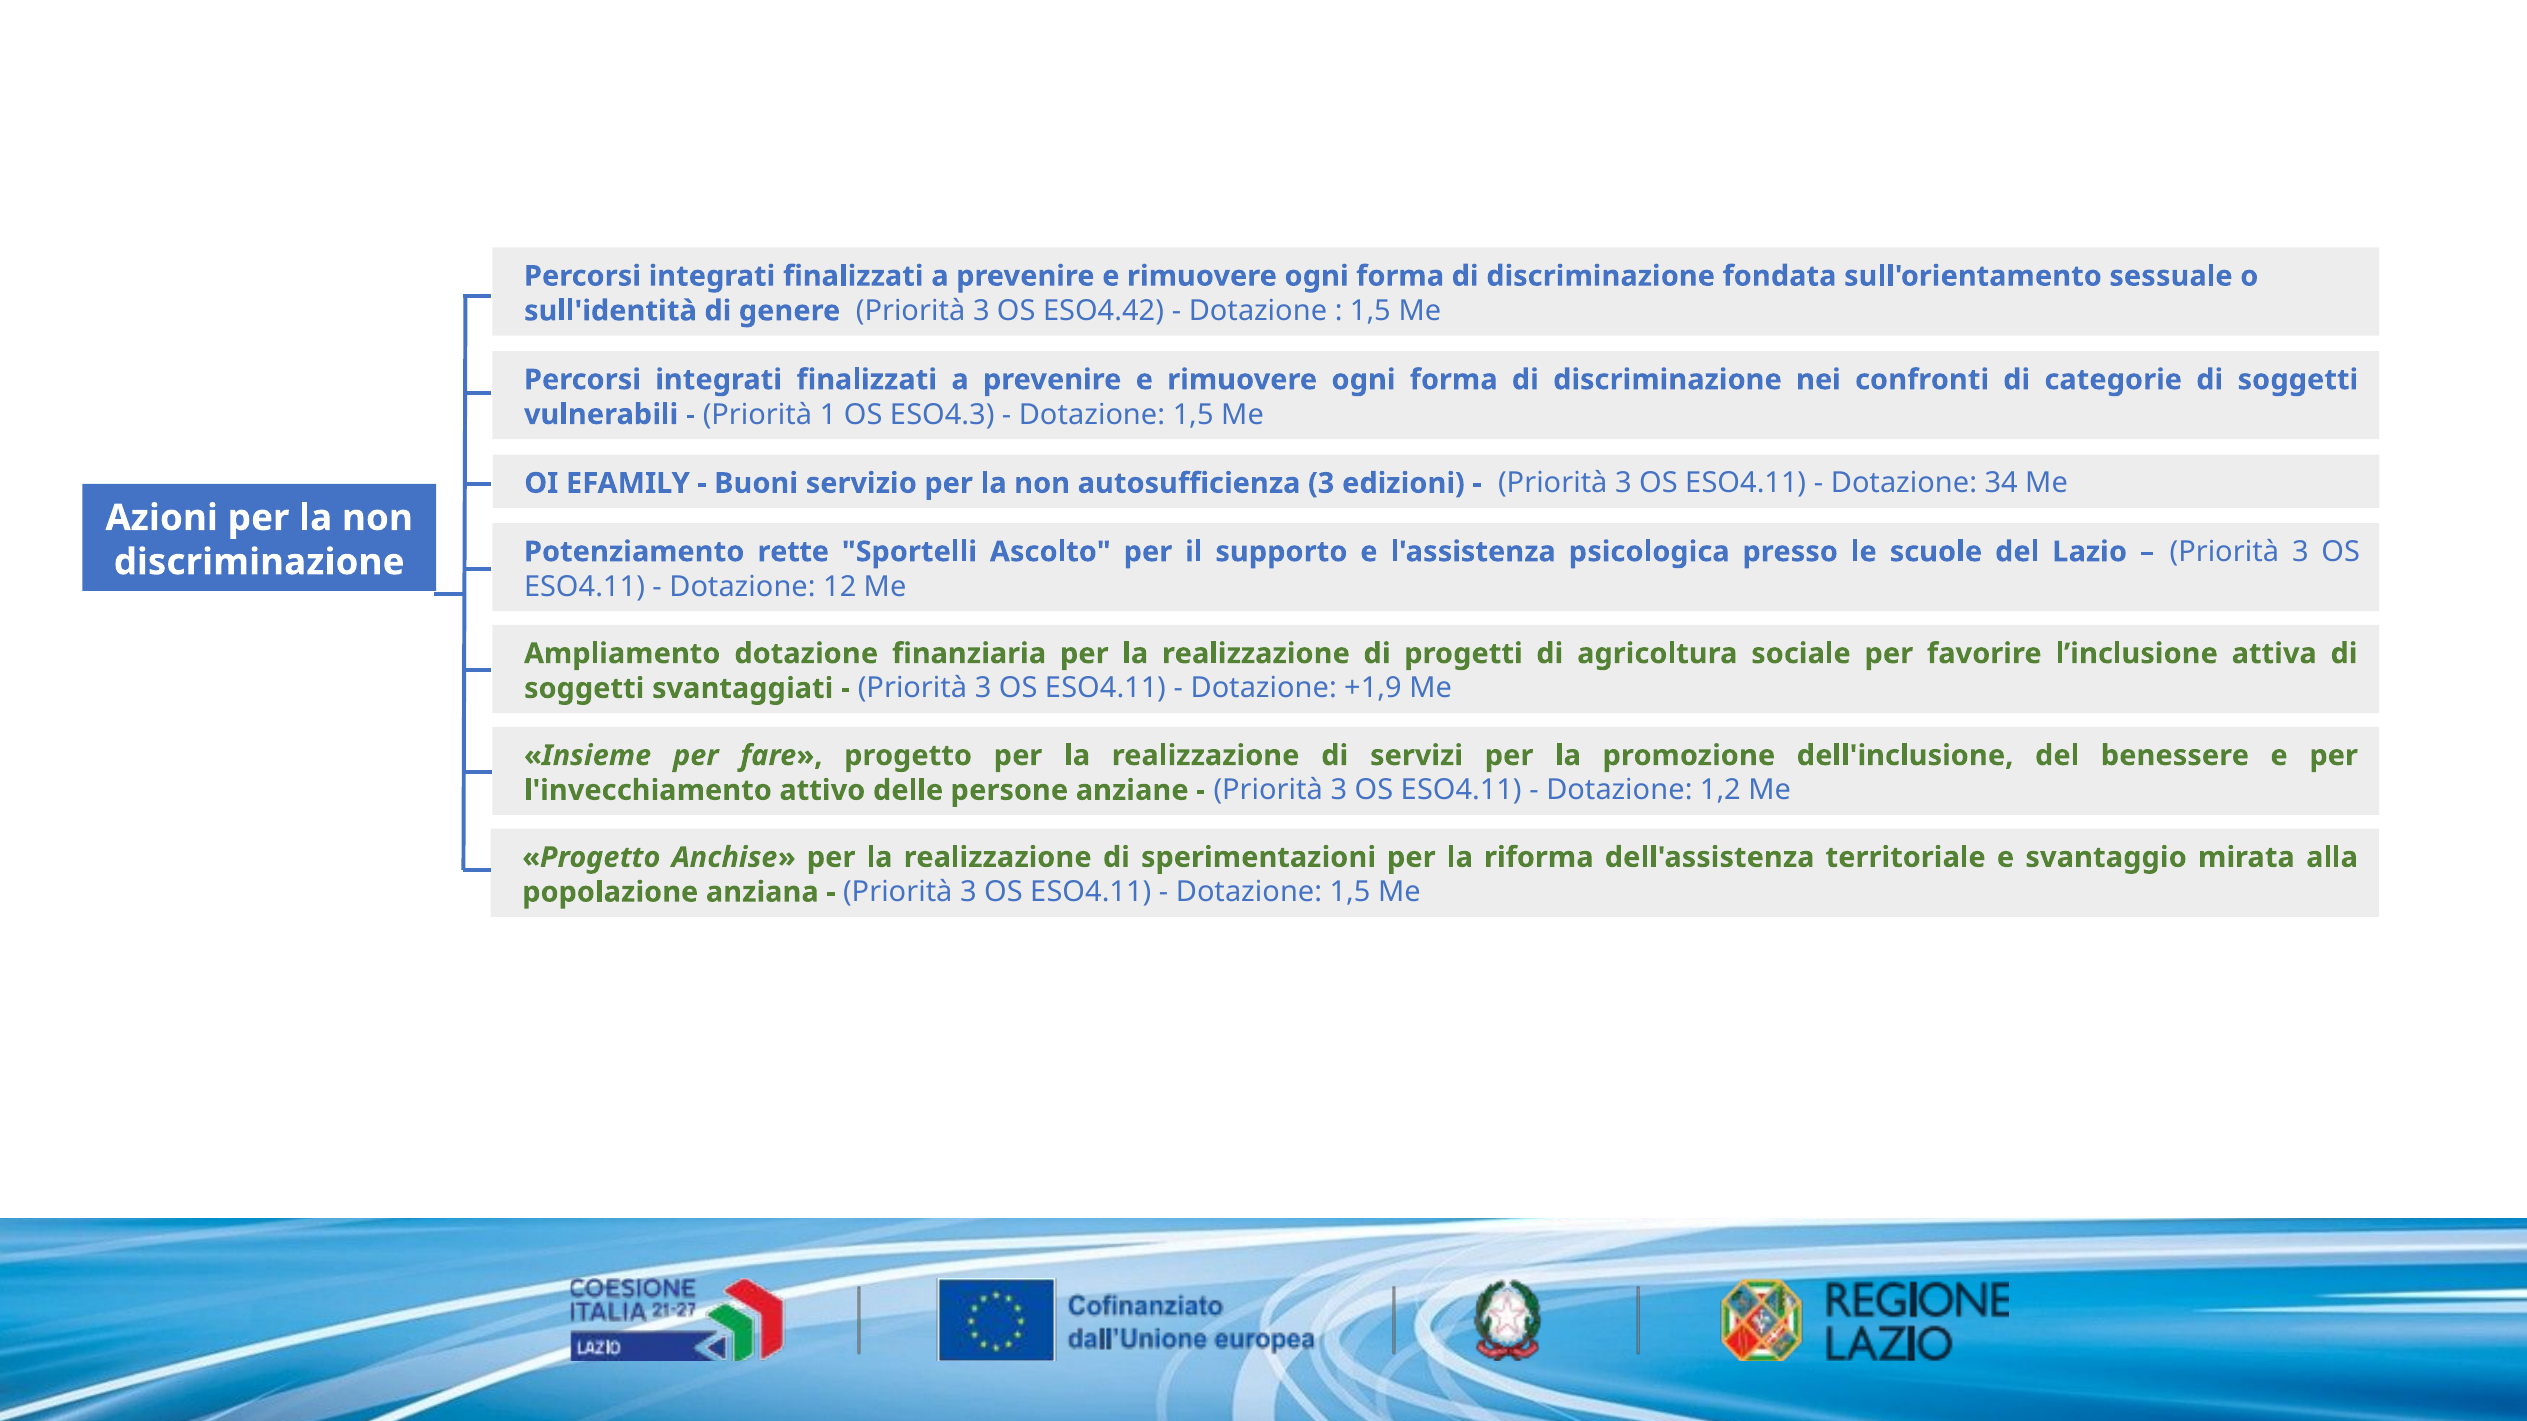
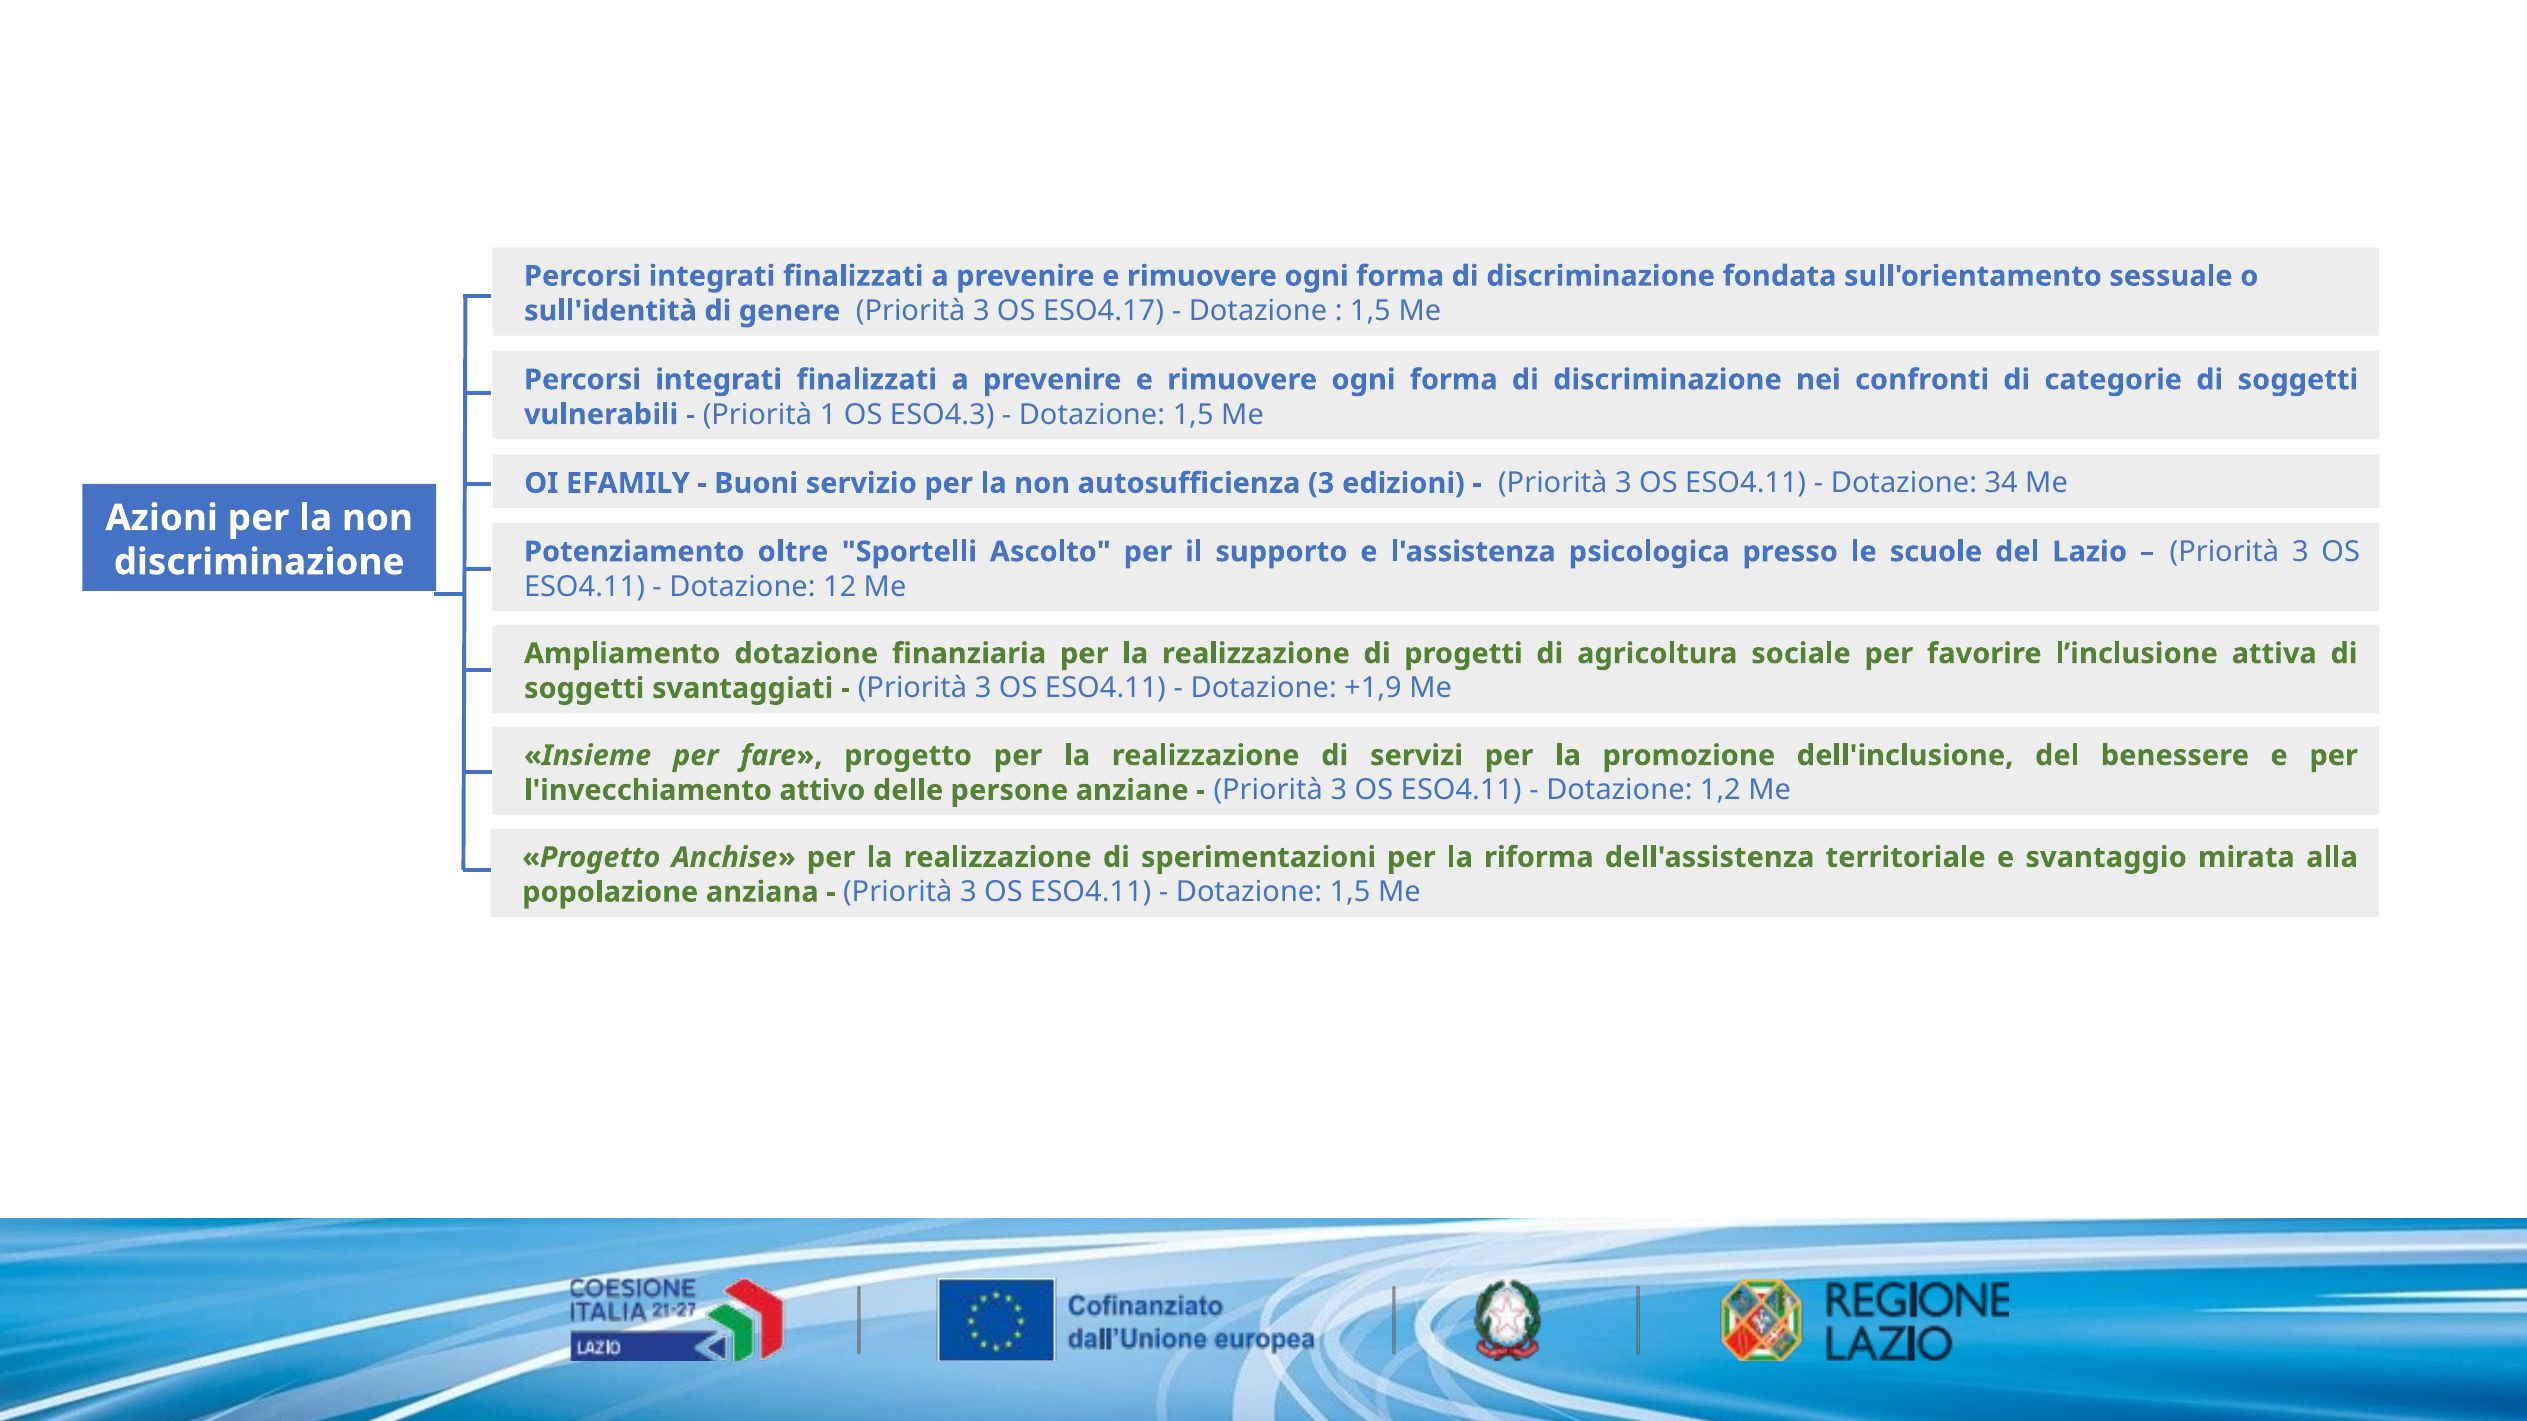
ESO4.42: ESO4.42 -> ESO4.17 (1104, 311)
rette: rette -> oltre (793, 552)
